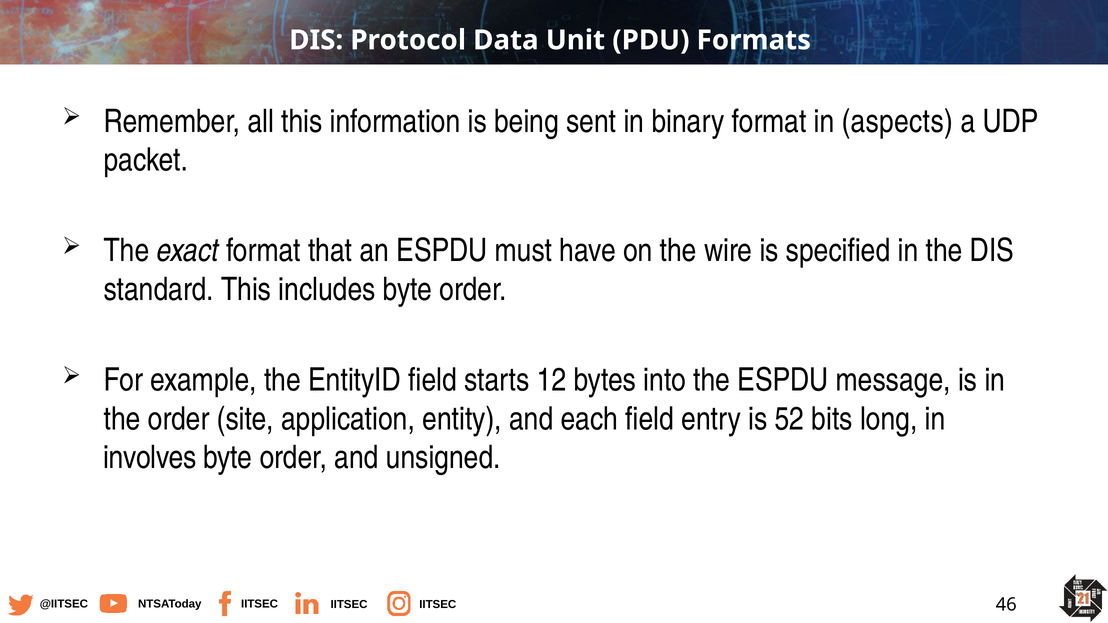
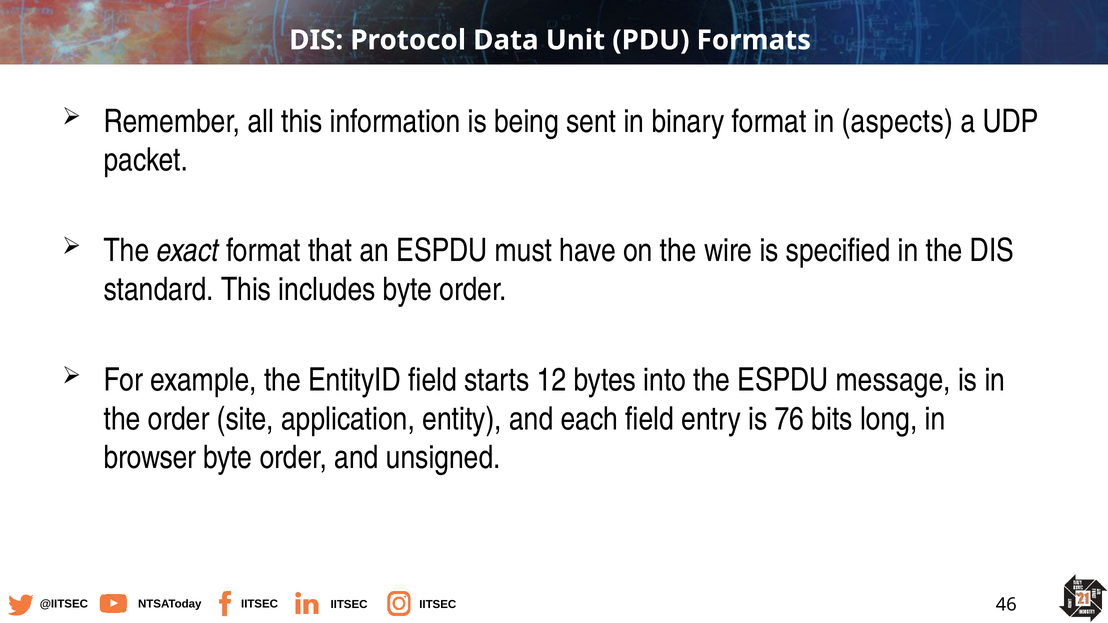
52: 52 -> 76 (789, 419)
involves: involves -> browser (150, 458)
